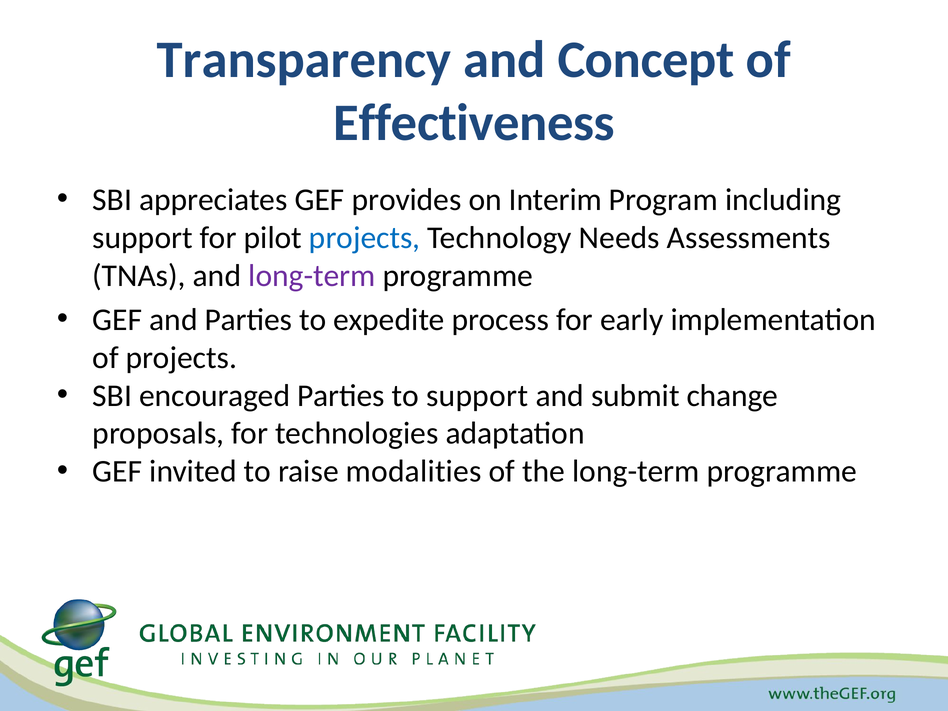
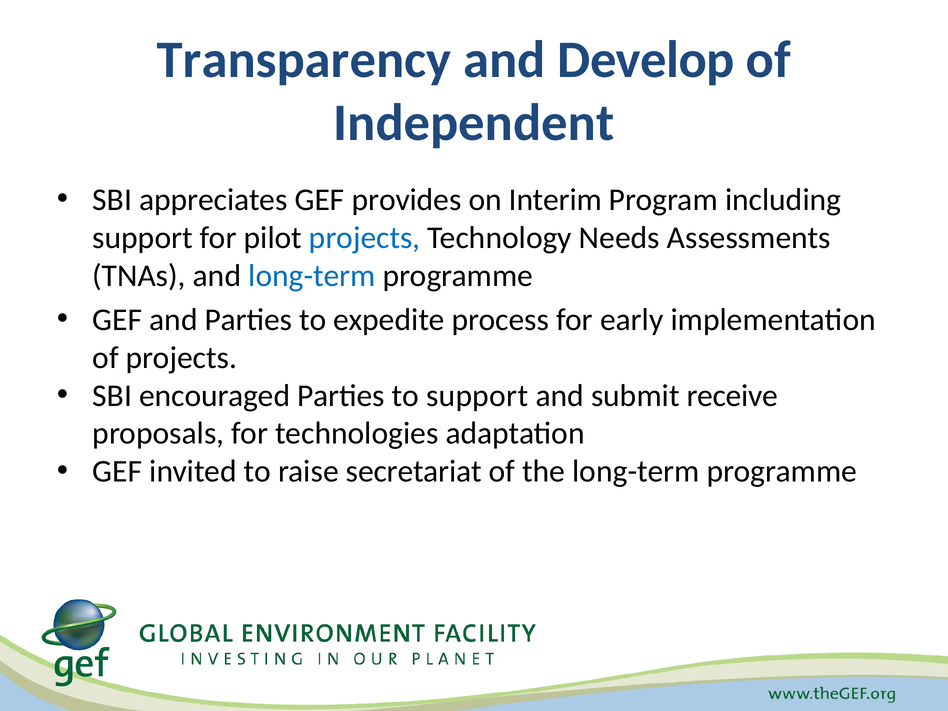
Concept: Concept -> Develop (646, 60)
Effectiveness: Effectiveness -> Independent (474, 123)
long-term colour: purple -> blue (312, 276)
change: change -> receive (732, 396)
modalities: modalities -> secretariat (414, 471)
